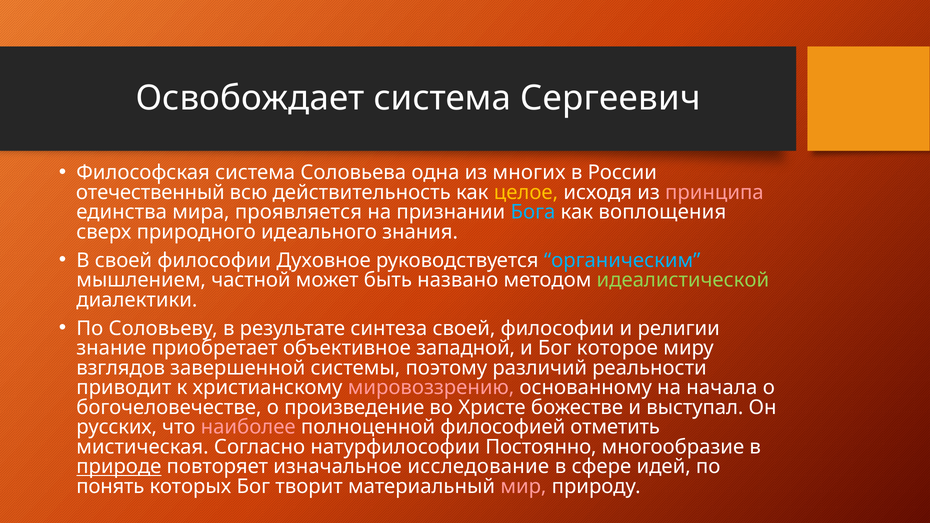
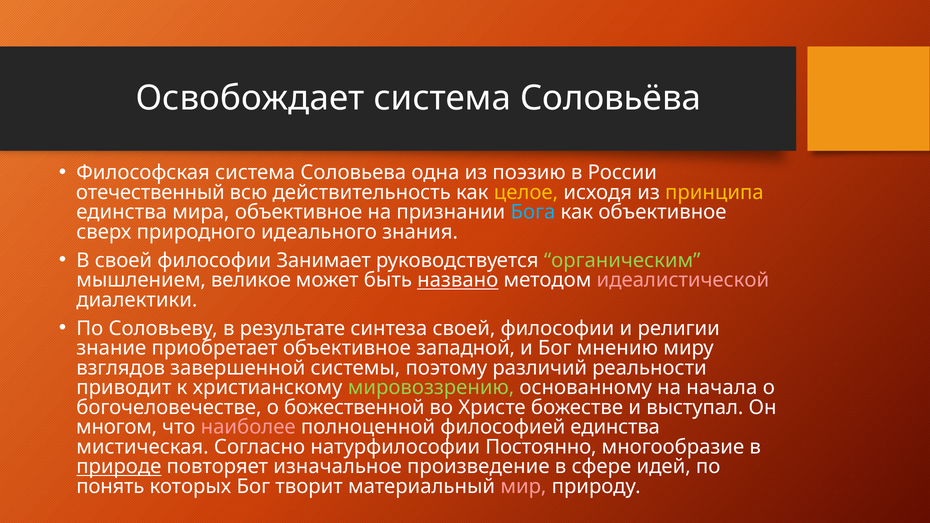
Сергеевич: Сергеевич -> Соловьёва (611, 98)
многих: многих -> поэзию (529, 173)
принципа colour: pink -> yellow (714, 192)
мира проявляется: проявляется -> объективное (299, 212)
как воплощения: воплощения -> объективное (662, 212)
Духовное: Духовное -> Занимает (324, 260)
органическим colour: light blue -> light green (622, 260)
частной: частной -> великое (251, 280)
названо underline: none -> present (458, 280)
идеалистической colour: light green -> pink (683, 280)
которое: которое -> мнению (617, 348)
мировоззрению colour: pink -> light green (431, 388)
произведение: произведение -> божественной (354, 408)
русских: русских -> многом (117, 427)
философией отметить: отметить -> единства (615, 427)
исследование: исследование -> произведение (478, 467)
